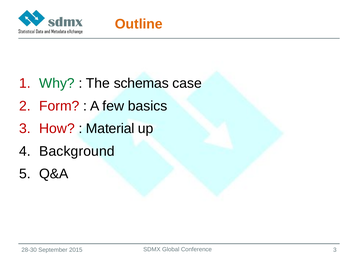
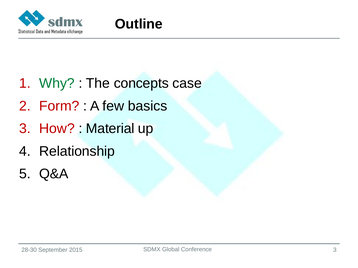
Outline colour: orange -> black (139, 24)
schemas: schemas -> concepts (141, 83)
Background: Background -> Relationship (77, 151)
